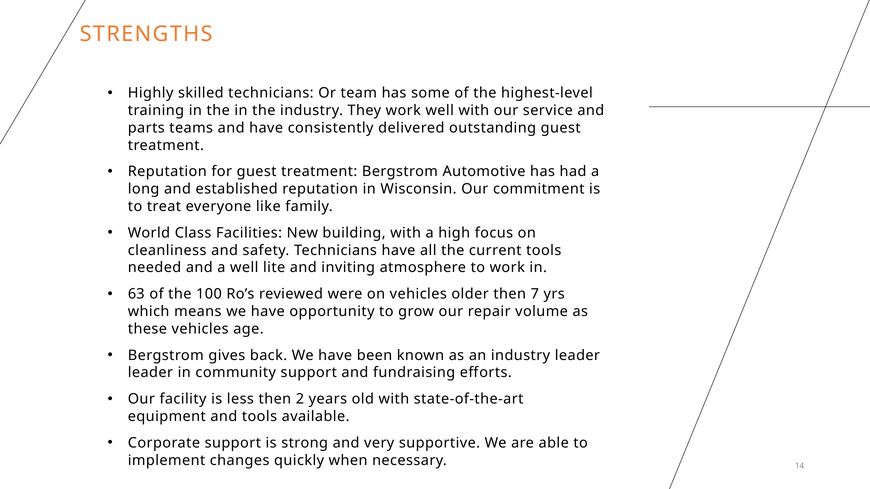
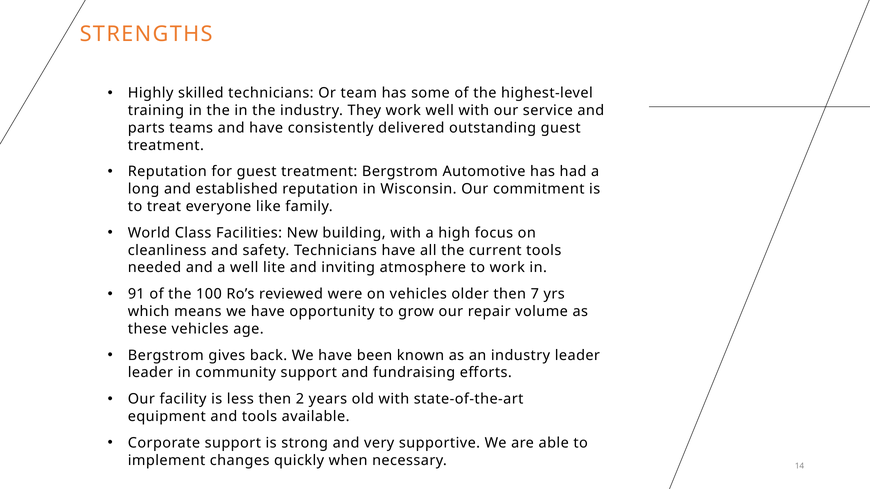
63: 63 -> 91 (136, 294)
